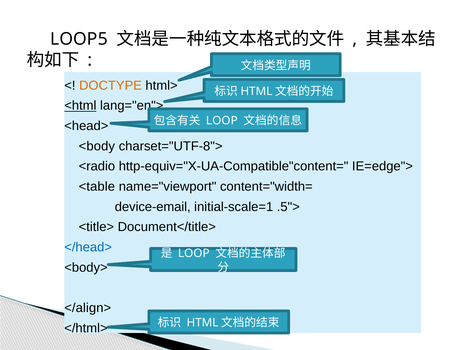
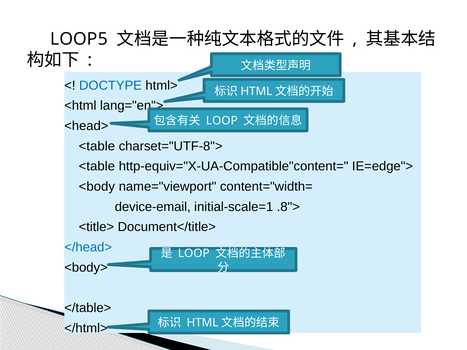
DOCTYPE colour: orange -> blue (110, 85)
<html underline: present -> none (80, 106)
<body: <body -> <table (97, 146)
<radio: <radio -> <table (97, 166)
<table: <table -> <body (97, 187)
.5">: .5"> -> .8"> (288, 207)
</align>: </align> -> </table> (88, 308)
